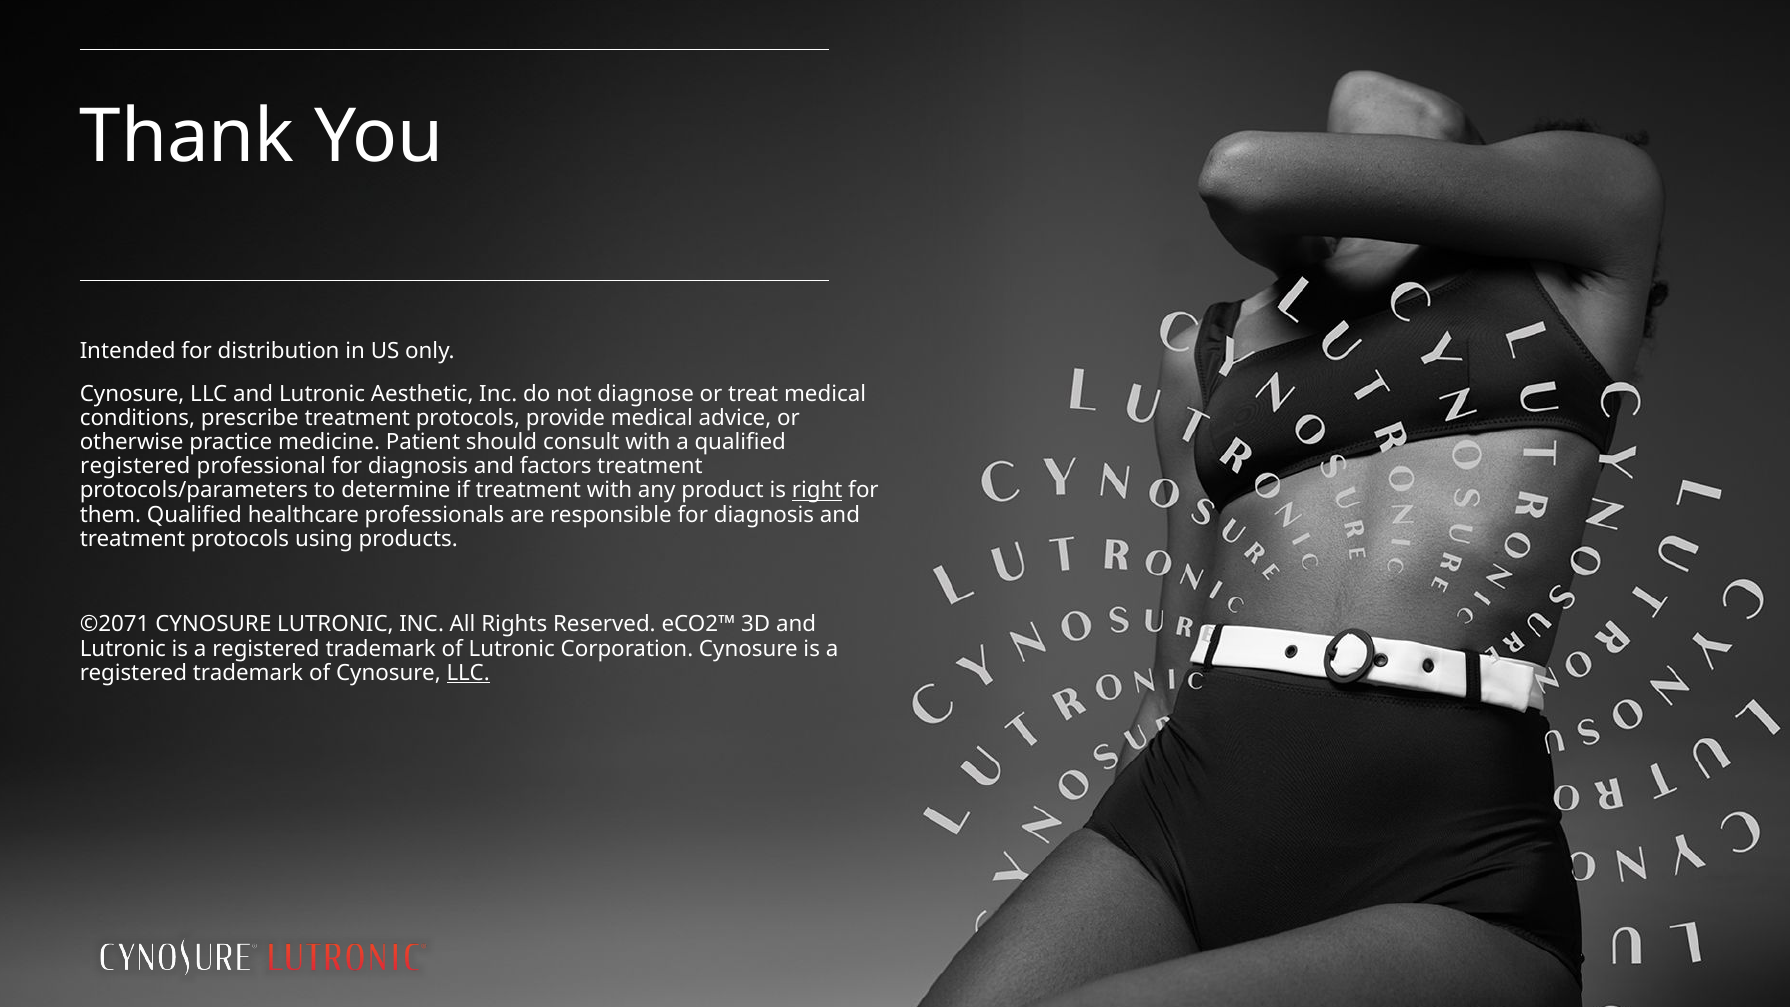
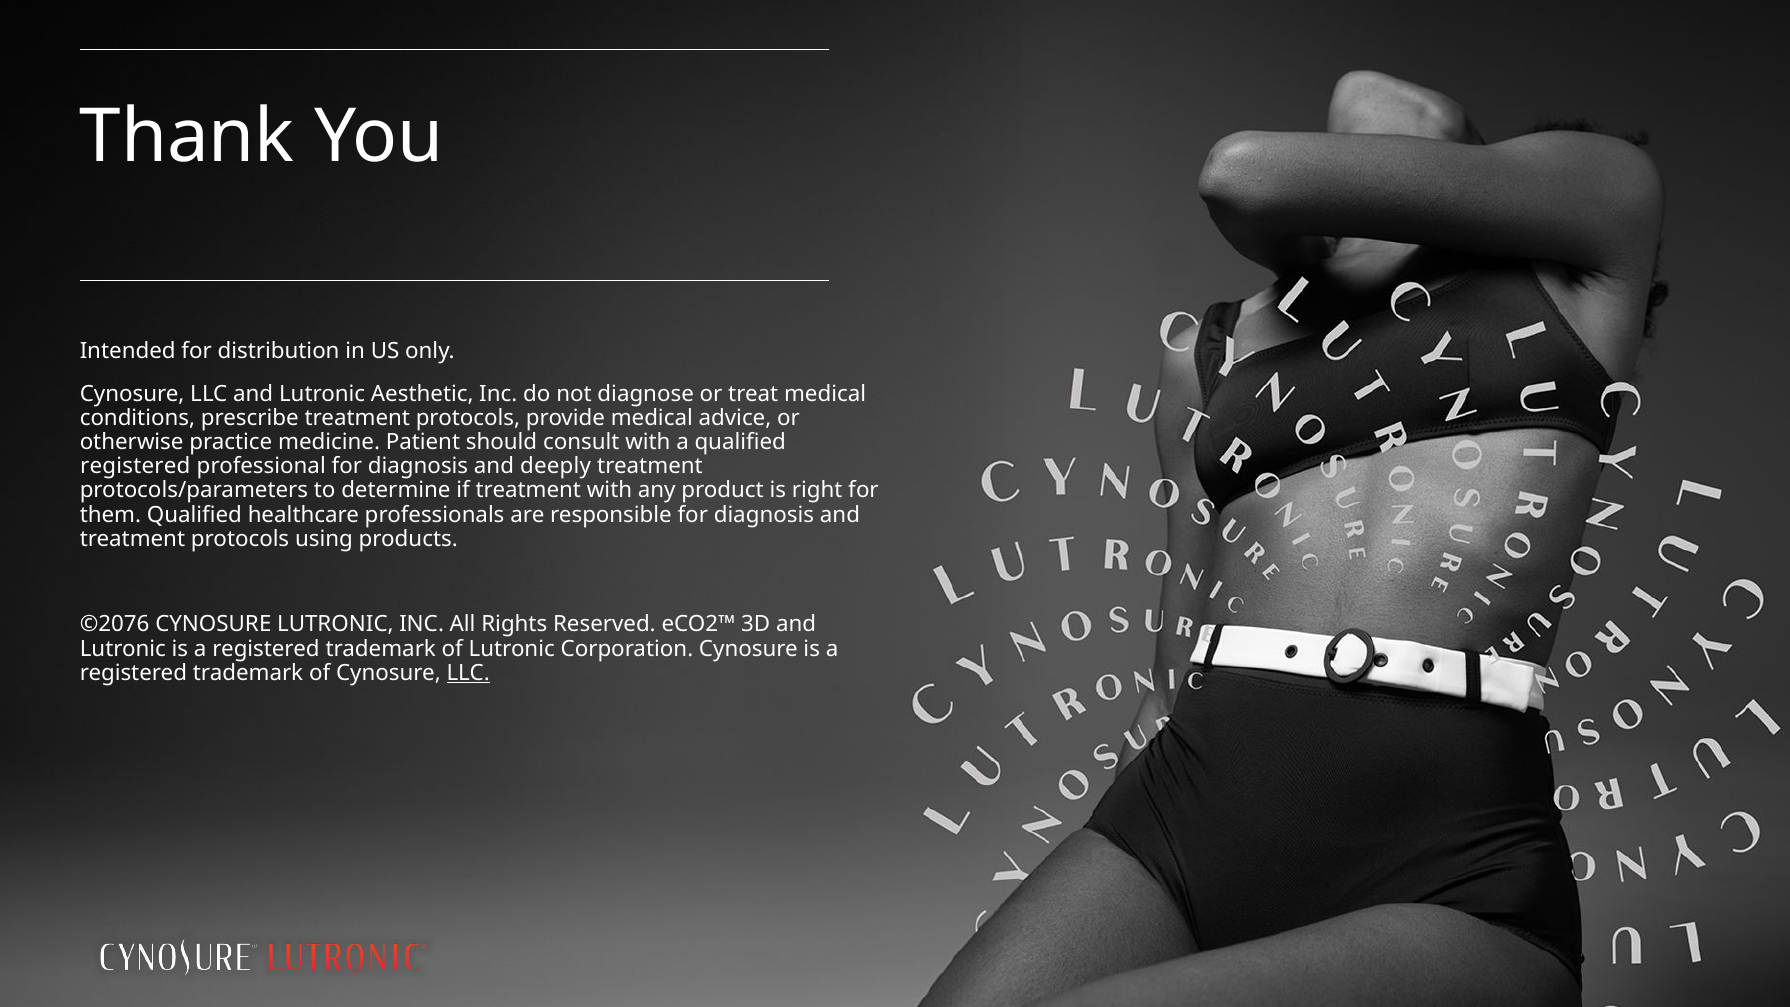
factors: factors -> deeply (556, 466)
right underline: present -> none (817, 491)
©2071: ©2071 -> ©2076 (115, 624)
